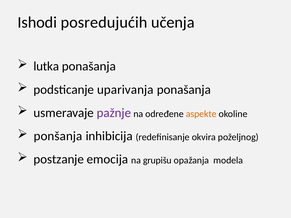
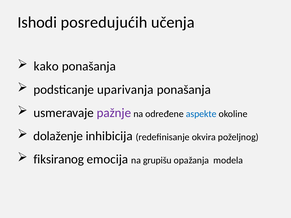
lutka: lutka -> kako (46, 66)
aspekte colour: orange -> blue (201, 114)
ponšanja: ponšanja -> dolaženje (58, 136)
postzanje: postzanje -> fiksiranog (59, 159)
